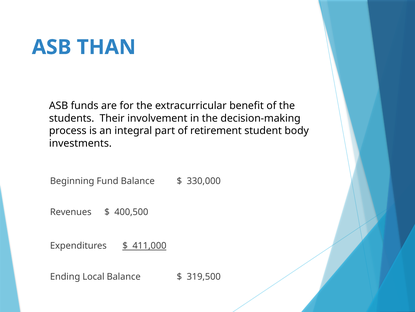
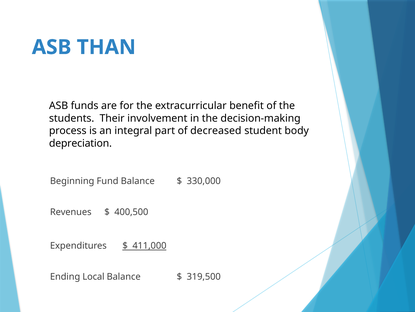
retirement: retirement -> decreased (216, 131)
investments: investments -> depreciation (80, 143)
